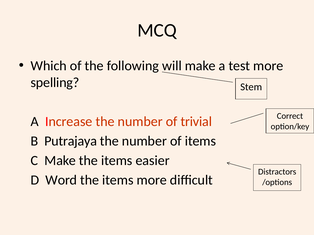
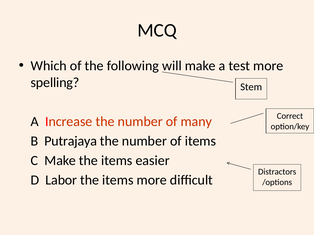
trivial: trivial -> many (196, 122)
Word: Word -> Labor (61, 180)
